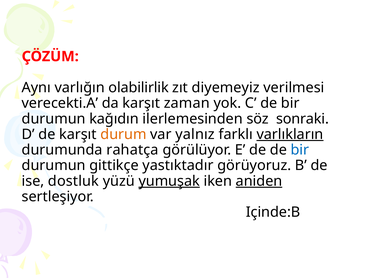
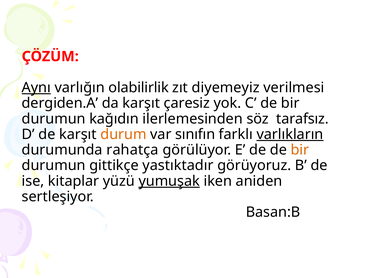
Aynı underline: none -> present (36, 88)
verecekti.A: verecekti.A -> dergiden.A (60, 103)
zaman: zaman -> çaresiz (187, 103)
sonraki: sonraki -> tarafsız (302, 119)
yalnız: yalnız -> sınıfın (195, 134)
bir colour: blue -> orange (300, 150)
dostluk: dostluk -> kitaplar (74, 181)
aniden underline: present -> none (259, 181)
Içinde:B: Içinde:B -> Basan:B (273, 212)
